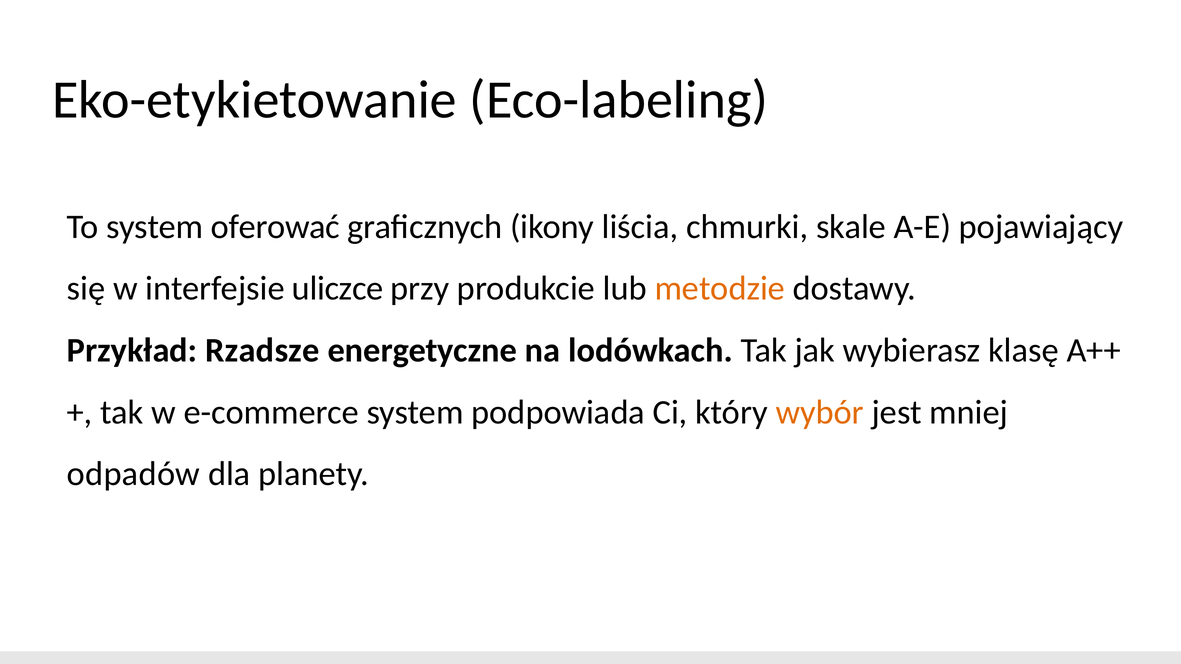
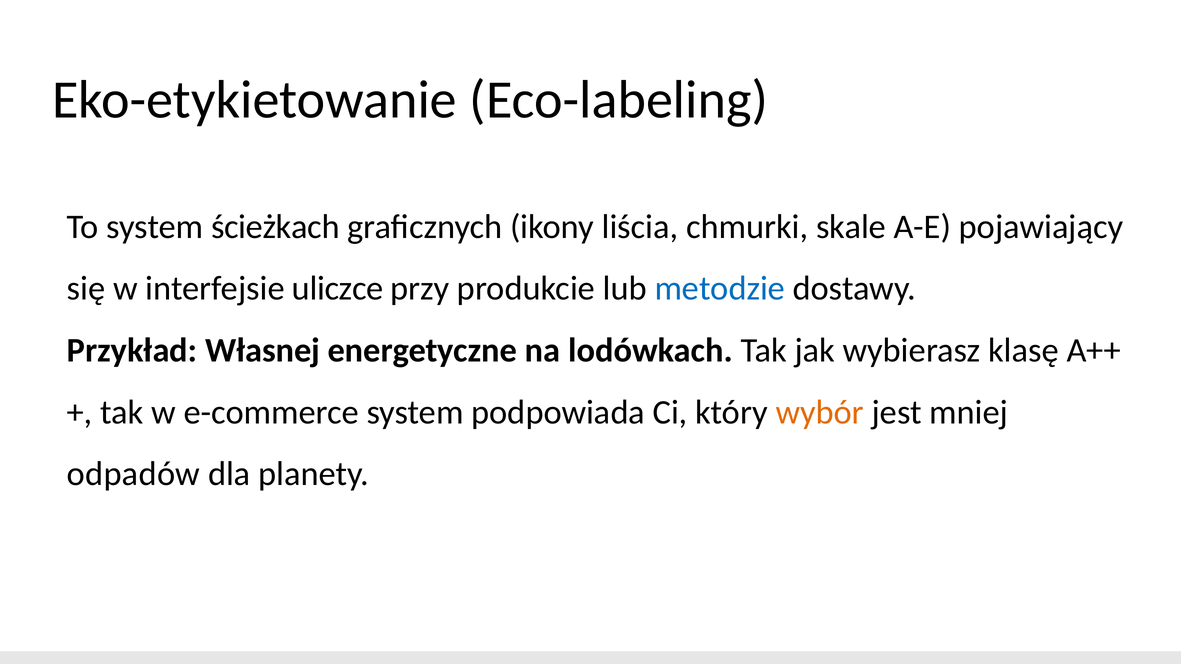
oferować: oferować -> ścieżkach (275, 227)
metodzie colour: orange -> blue (720, 289)
Rzadsze: Rzadsze -> Własnej (263, 351)
